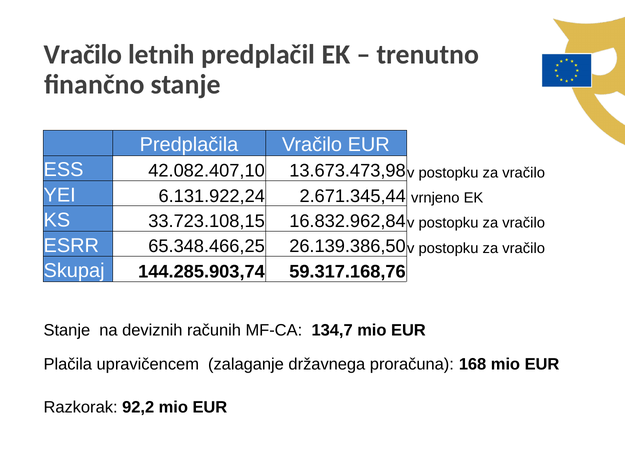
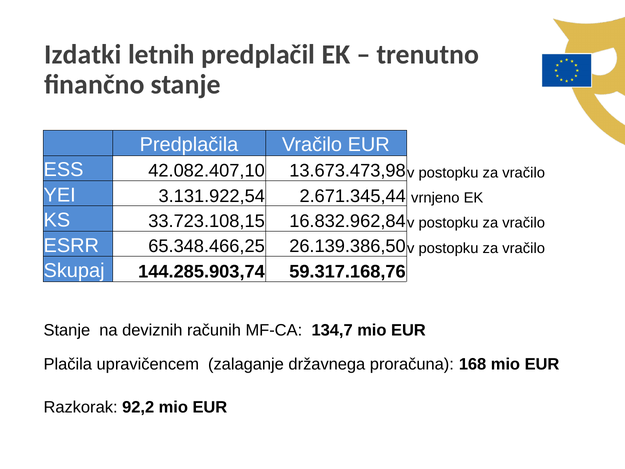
Vračilo: Vračilo -> Izdatki (83, 55)
6.131.922,24: 6.131.922,24 -> 3.131.922,54 (212, 196)
